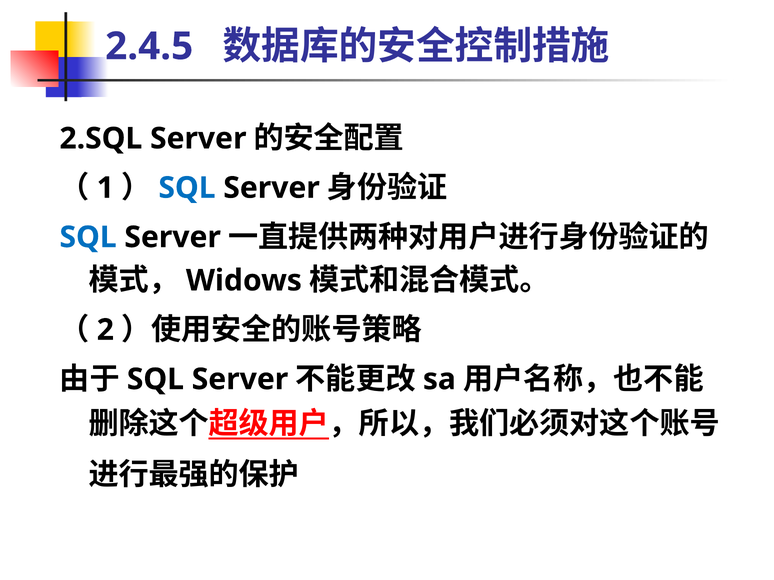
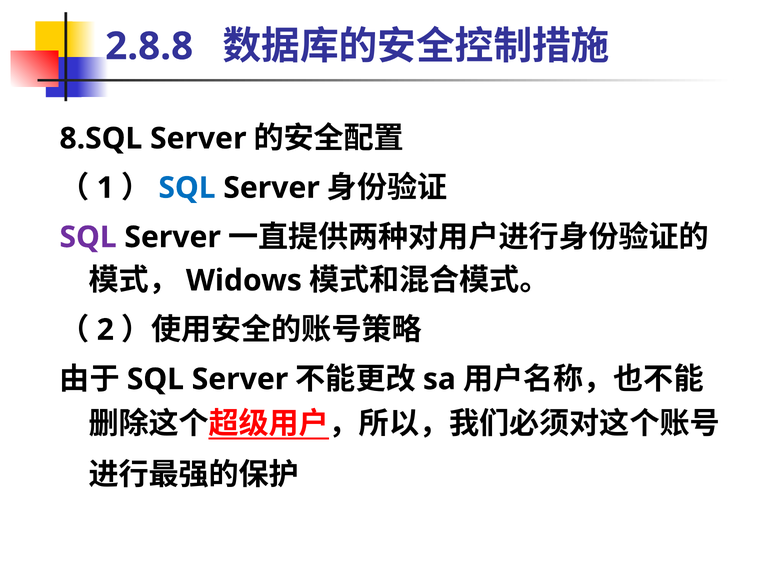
2.4.5: 2.4.5 -> 2.8.8 (149, 46)
2.SQL: 2.SQL -> 8.SQL (101, 139)
SQL colour: blue -> purple (88, 237)
